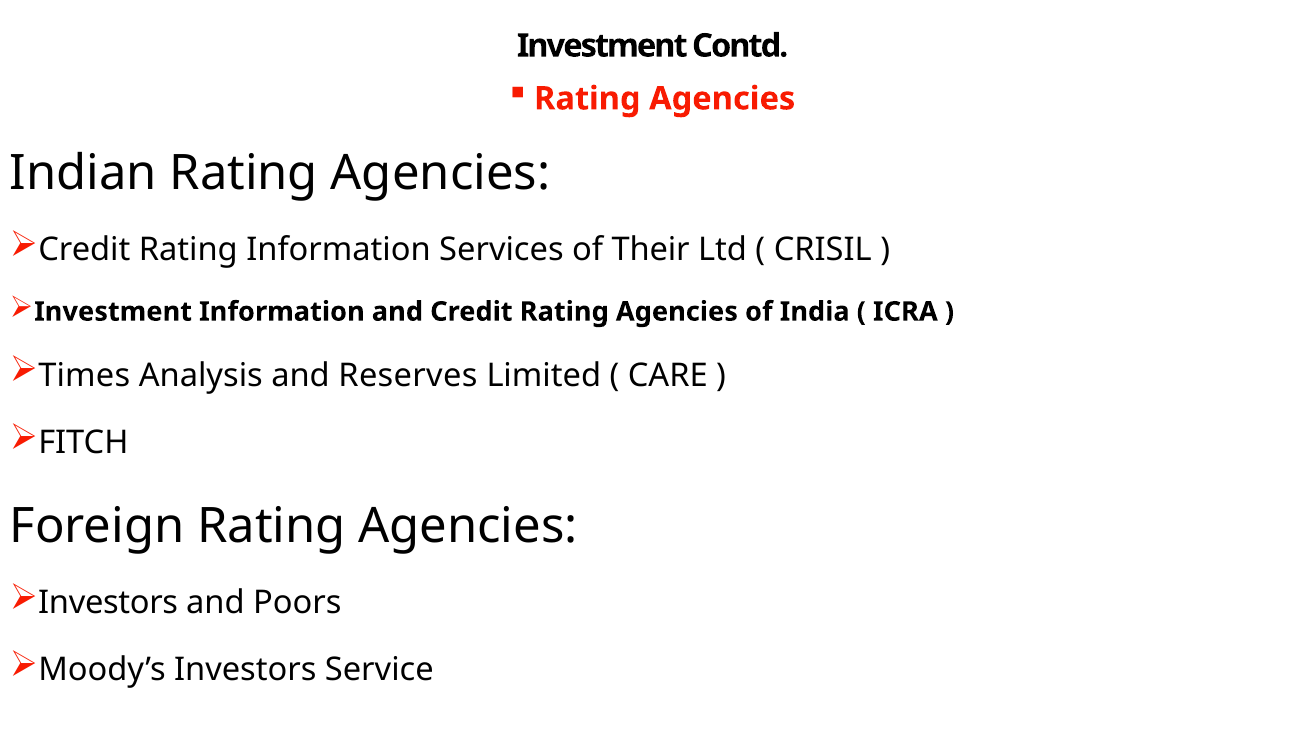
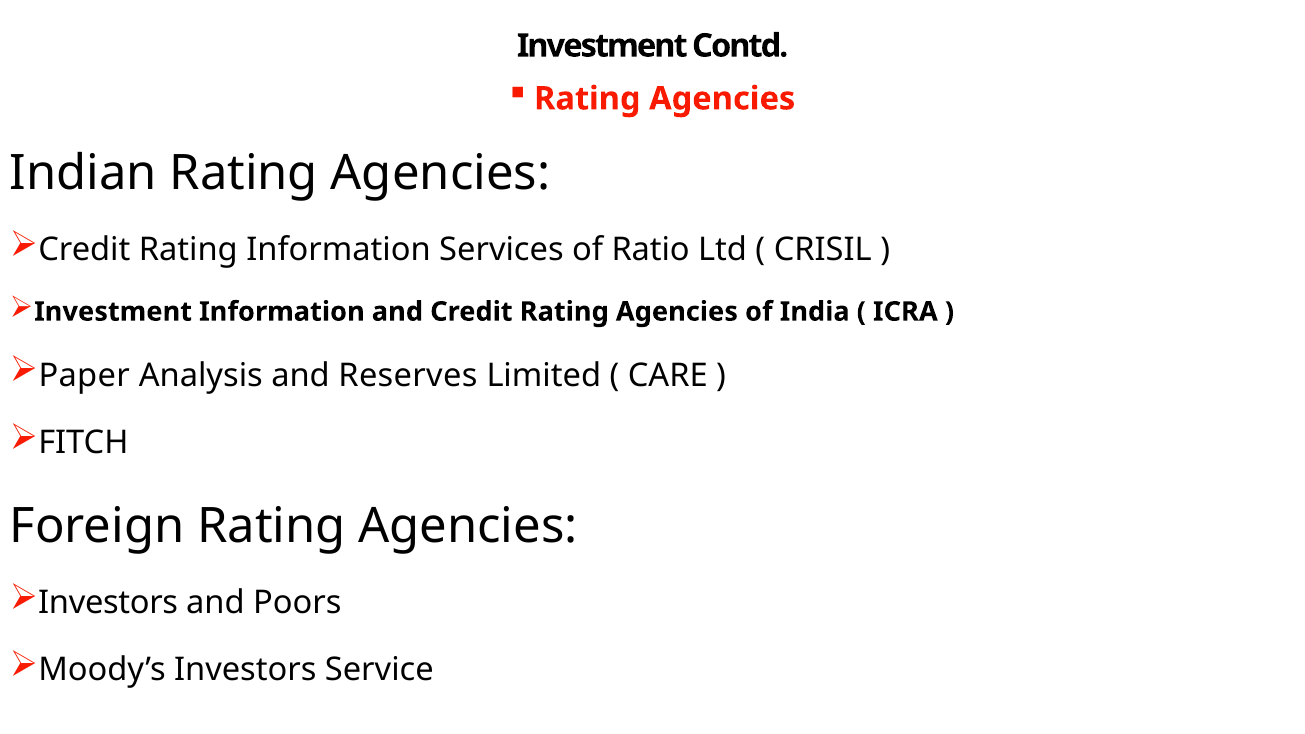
Their: Their -> Ratio (651, 250)
Times: Times -> Paper (84, 375)
